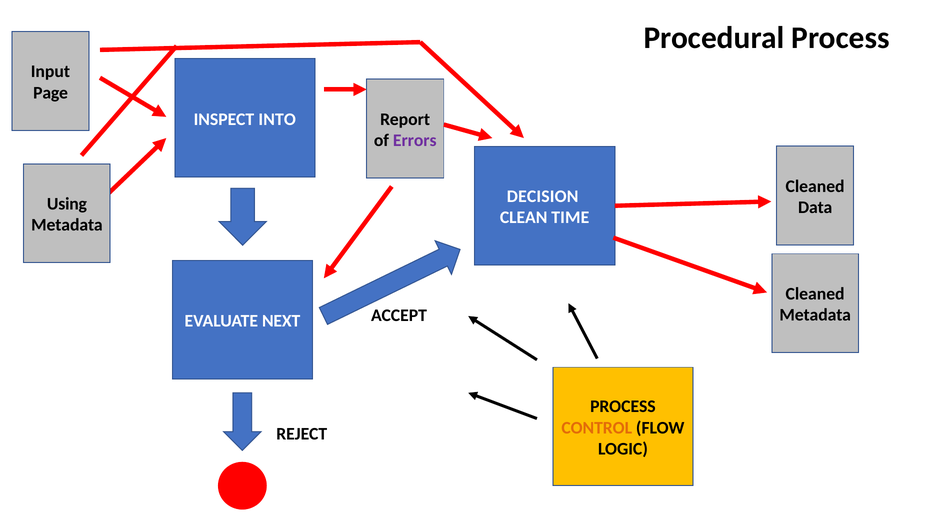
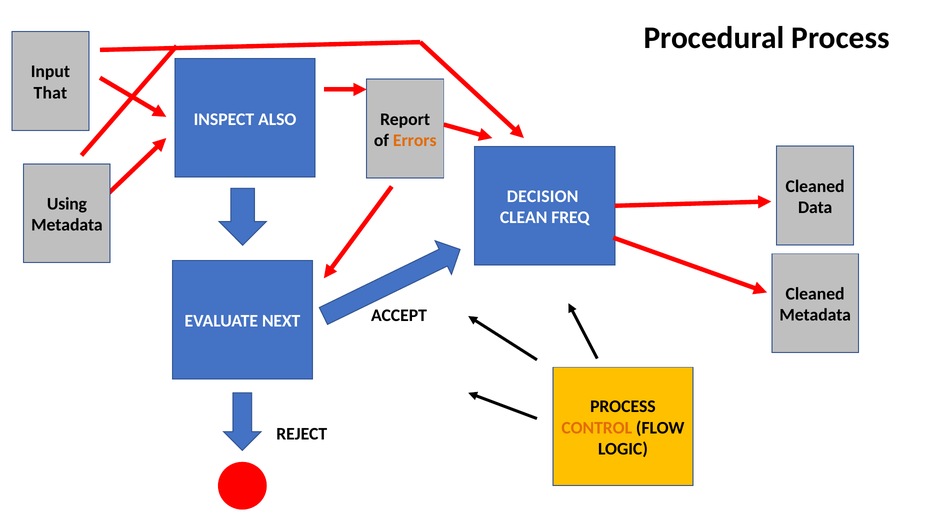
Page: Page -> That (50, 93)
INTO: INTO -> ALSO (277, 119)
Errors colour: purple -> orange (415, 140)
TIME: TIME -> FREQ (570, 218)
